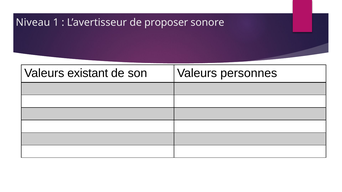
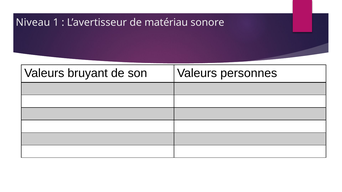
proposer: proposer -> matériau (166, 22)
existant: existant -> bruyant (88, 73)
